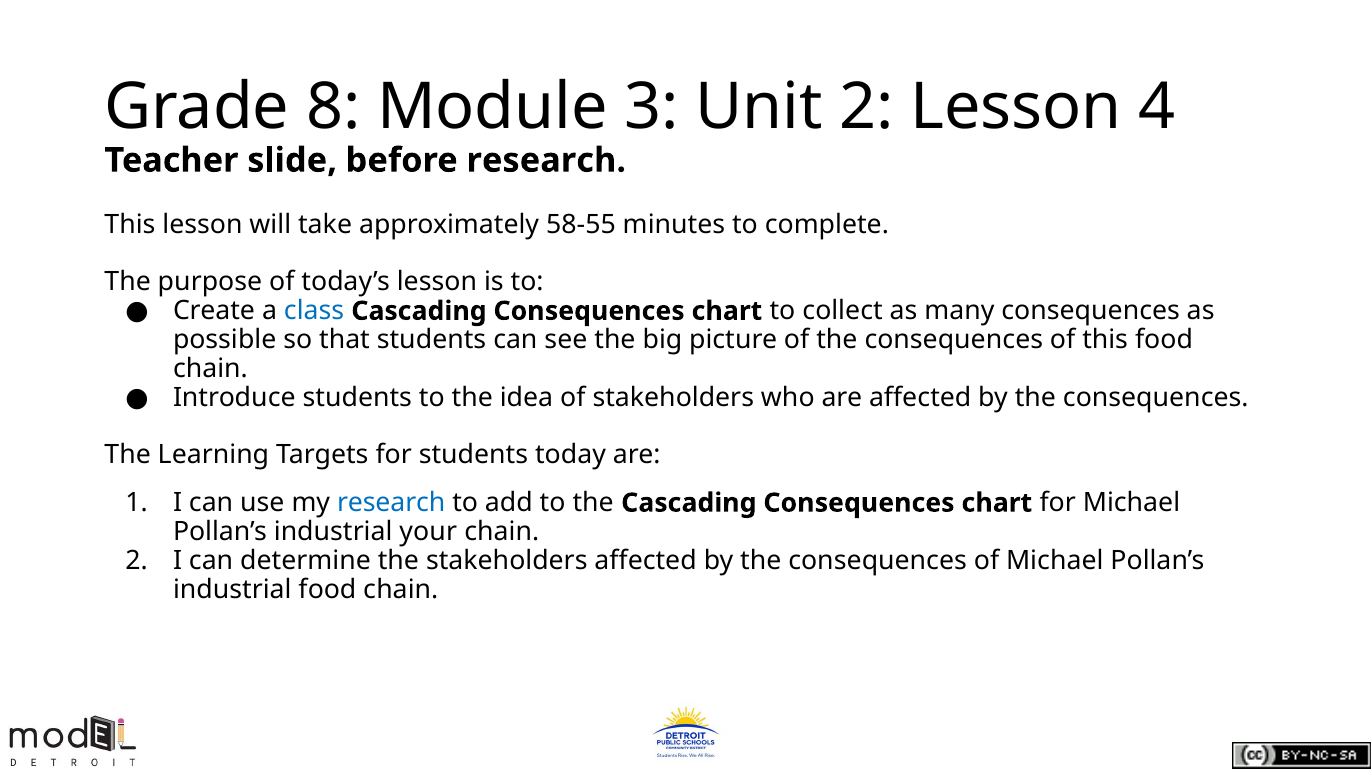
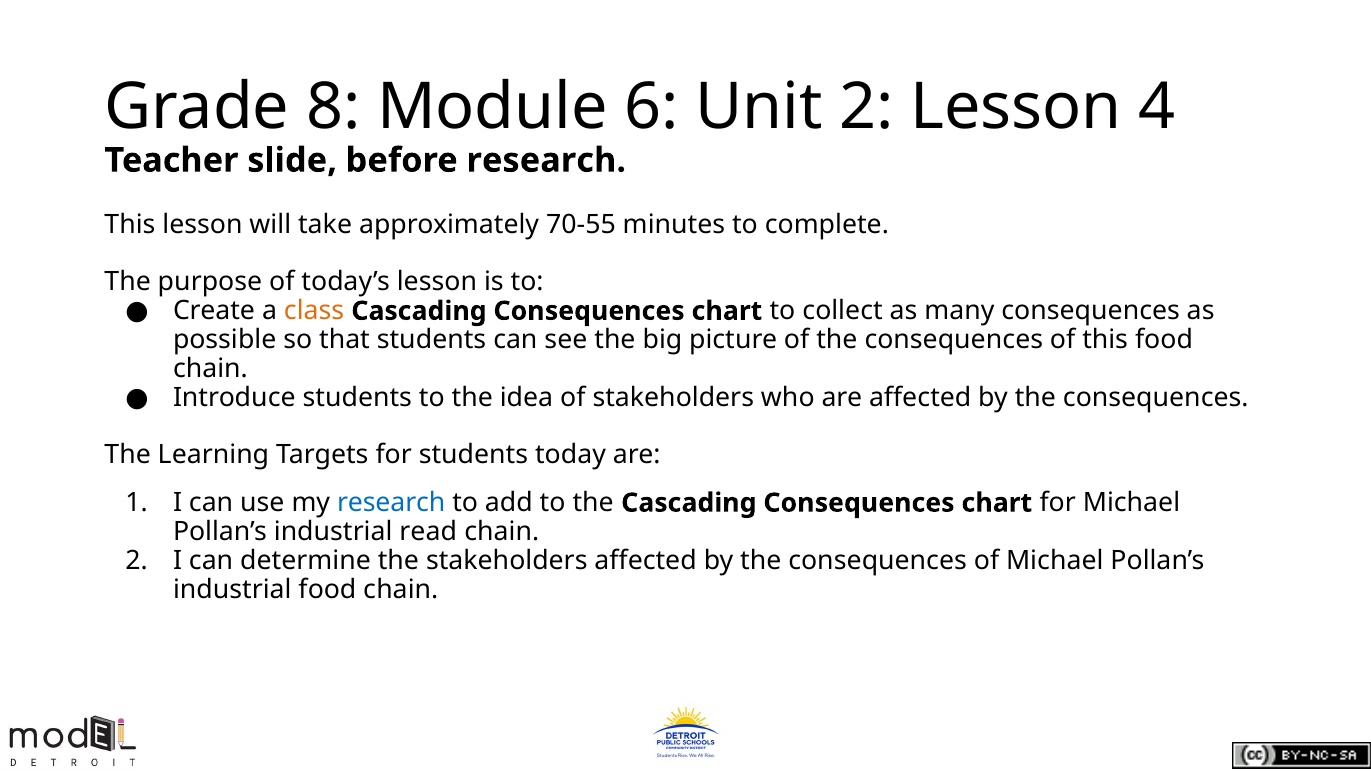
3: 3 -> 6 (652, 107)
58-55: 58-55 -> 70-55 (581, 225)
class colour: blue -> orange (314, 311)
your: your -> read (428, 532)
